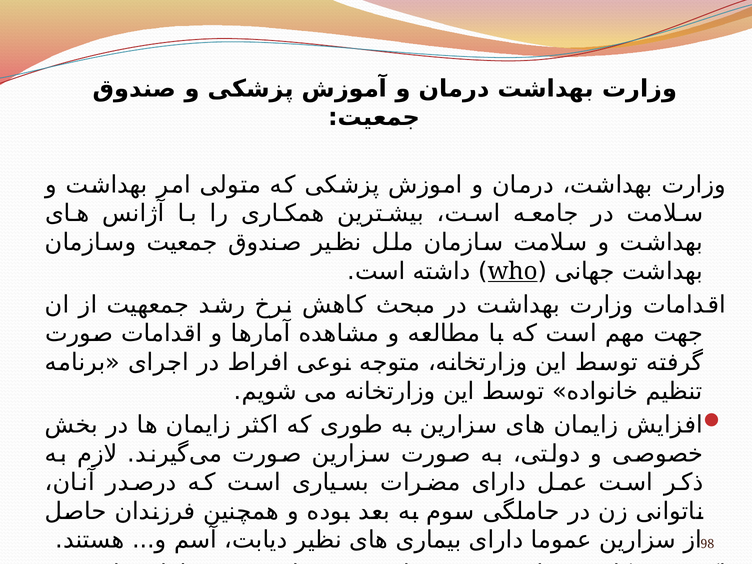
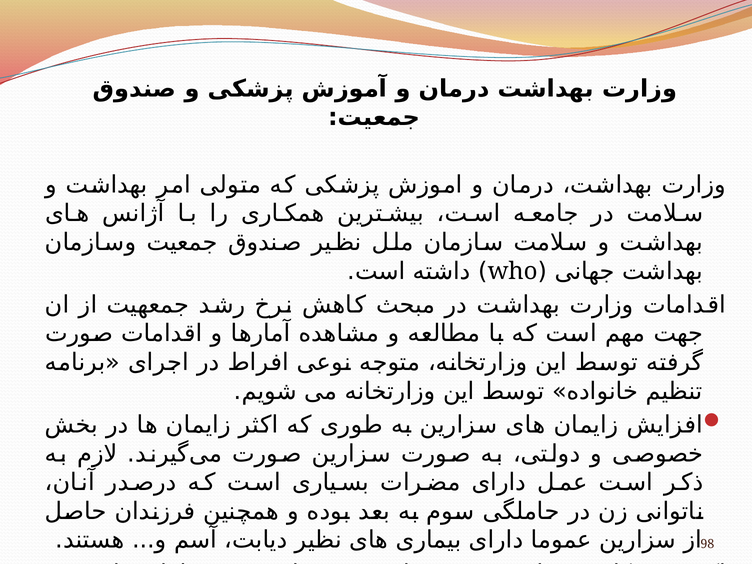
who underline: present -> none (513, 271)
